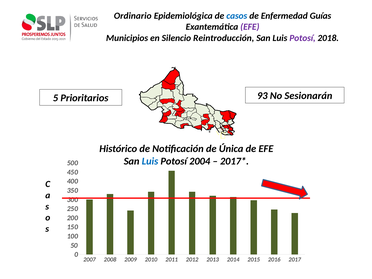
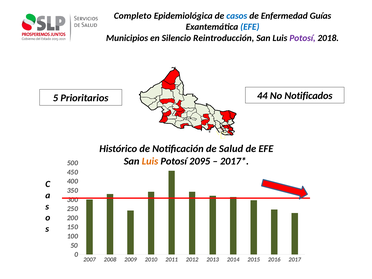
Ordinario: Ordinario -> Completo (133, 16)
EFE colour: purple -> blue (250, 27)
93: 93 -> 44 (262, 96)
Sesionarán: Sesionarán -> Notificados (308, 96)
Única: Única -> Salud (231, 149)
Luis colour: blue -> orange (150, 161)
2004: 2004 -> 2095 (200, 161)
